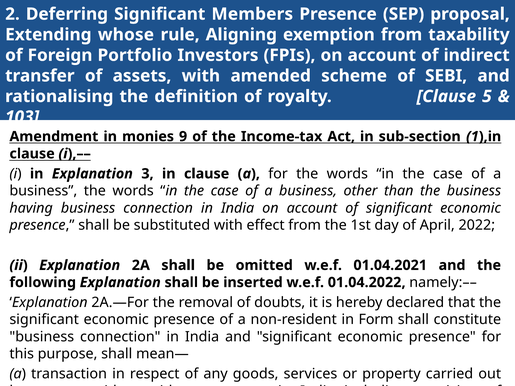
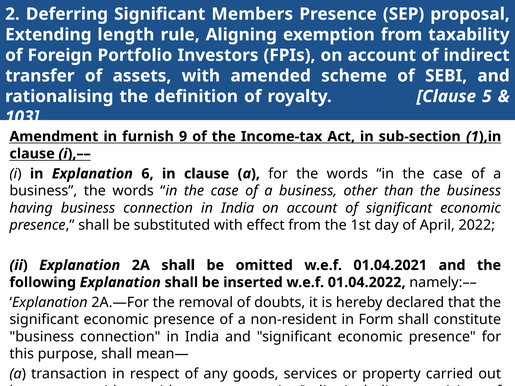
whose: whose -> length (126, 35)
monies: monies -> furnish (148, 137)
3: 3 -> 6 (147, 174)
